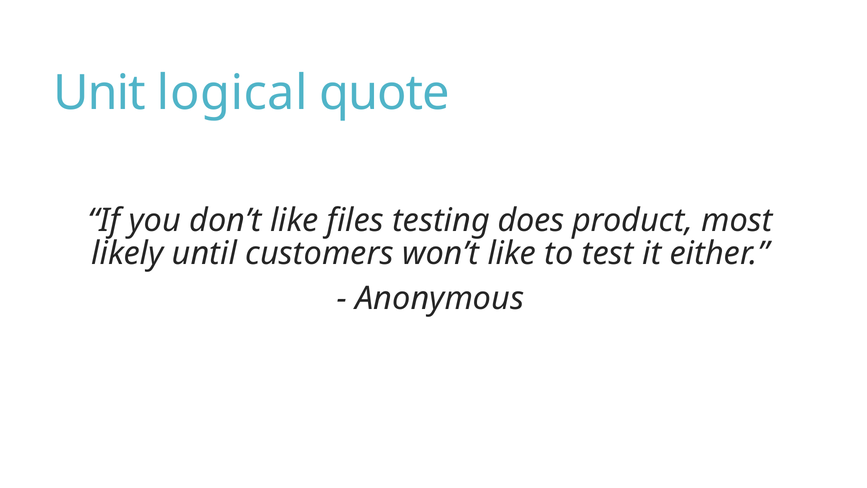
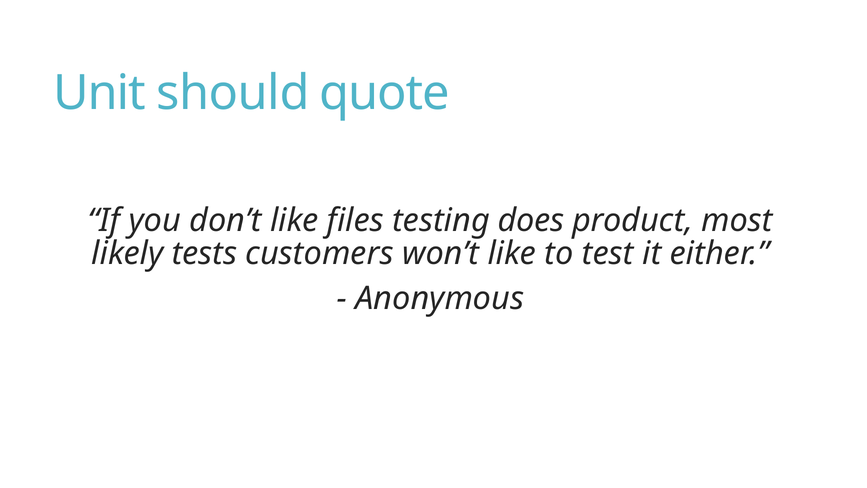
logical: logical -> should (233, 93)
until: until -> tests (204, 253)
